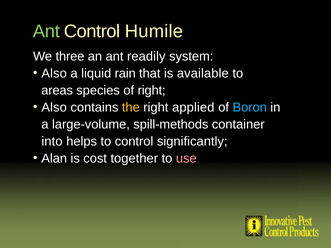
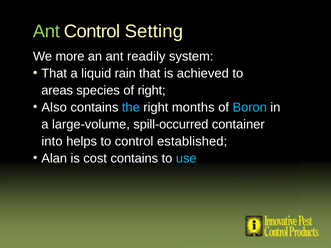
Humile: Humile -> Setting (154, 31)
three: three -> more (70, 56)
Also: Also -> That (54, 73)
available: available -> achieved (203, 73)
the colour: yellow -> light blue (131, 107)
applied: applied -> months (193, 107)
spill-methods: spill-methods -> spill-occurred (171, 124)
significantly: significantly -> established (192, 141)
cost together: together -> contains (134, 158)
use colour: pink -> light blue (186, 158)
